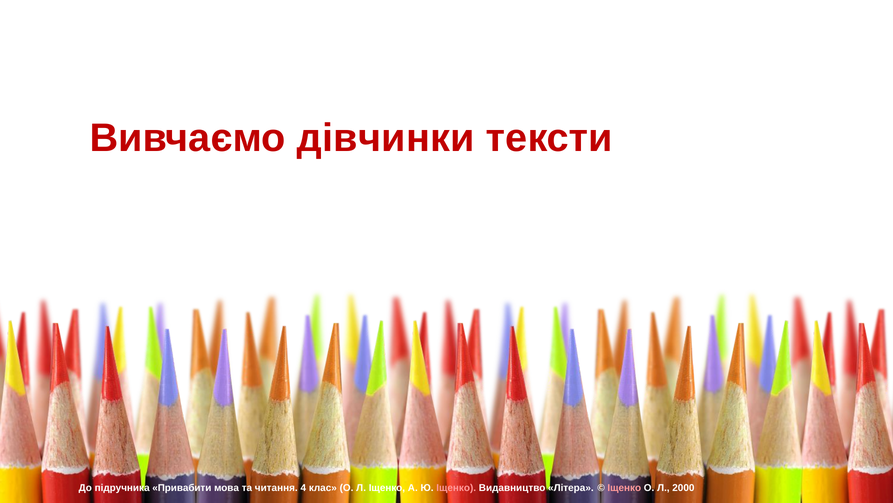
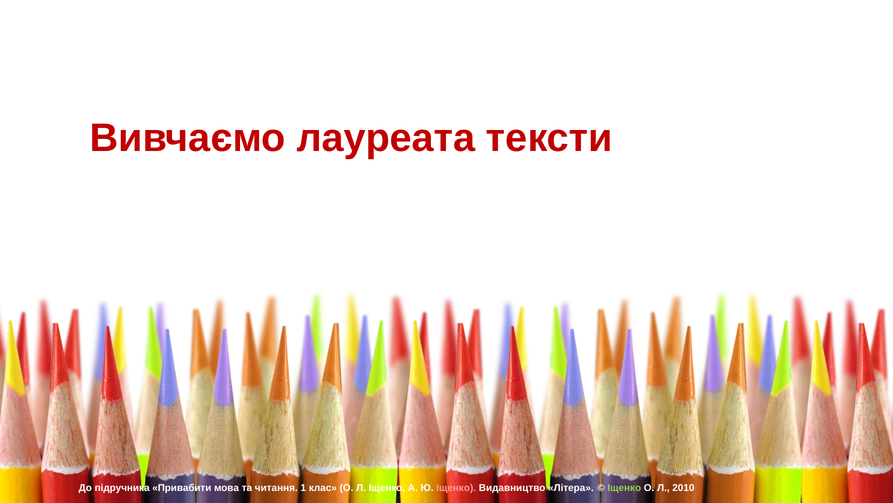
дівчинки: дівчинки -> лауреата (386, 138)
4: 4 -> 1 (303, 487)
Іщенко colour: pink -> light green (624, 487)
2000: 2000 -> 2010 (683, 487)
